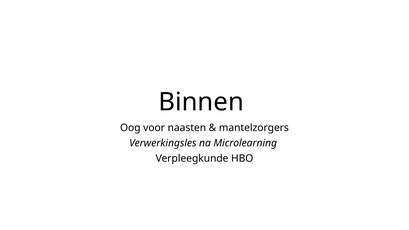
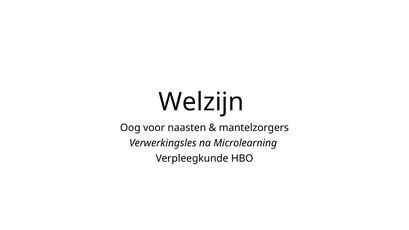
Binnen: Binnen -> Welzijn (201, 102)
